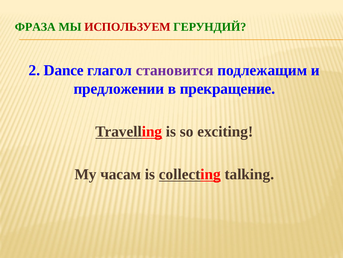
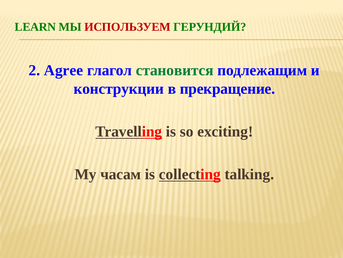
ФРАЗА: ФРАЗА -> LEARN (35, 27)
Dance: Dance -> Agree (64, 70)
становится colour: purple -> green (175, 70)
предложении: предложении -> конструкции (119, 88)
